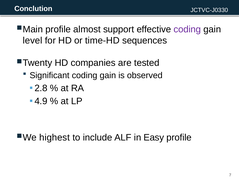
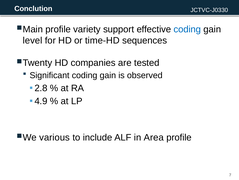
almost: almost -> variety (87, 29)
coding colour: purple -> blue (187, 29)
highest: highest -> various (55, 137)
Easy: Easy -> Area (154, 137)
